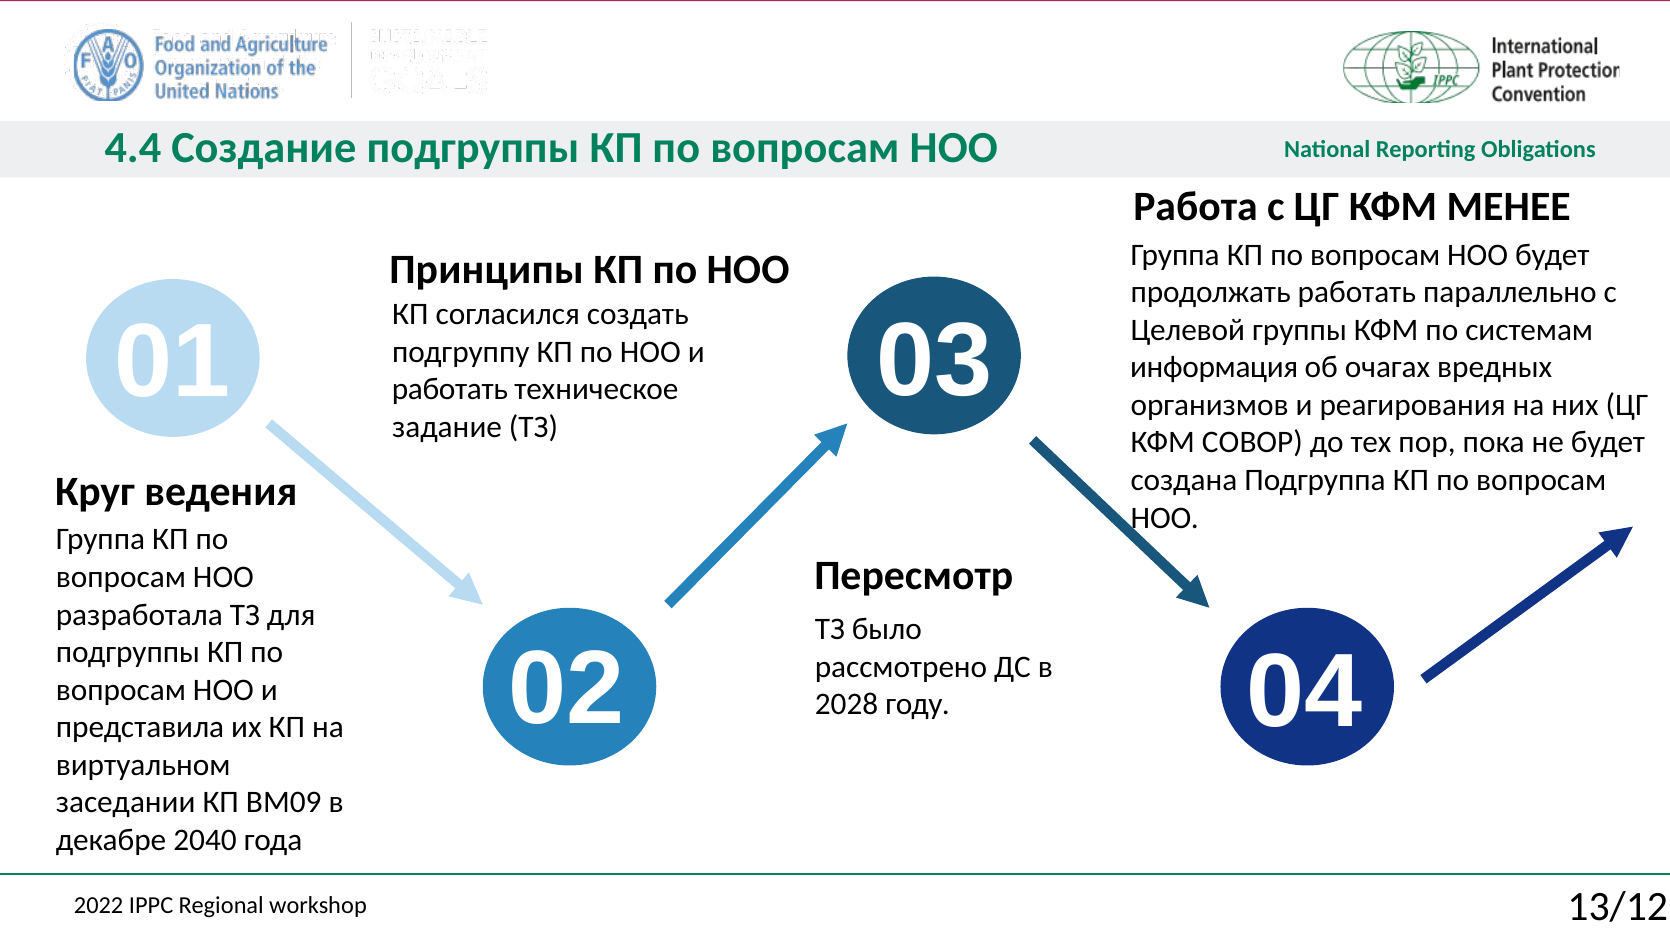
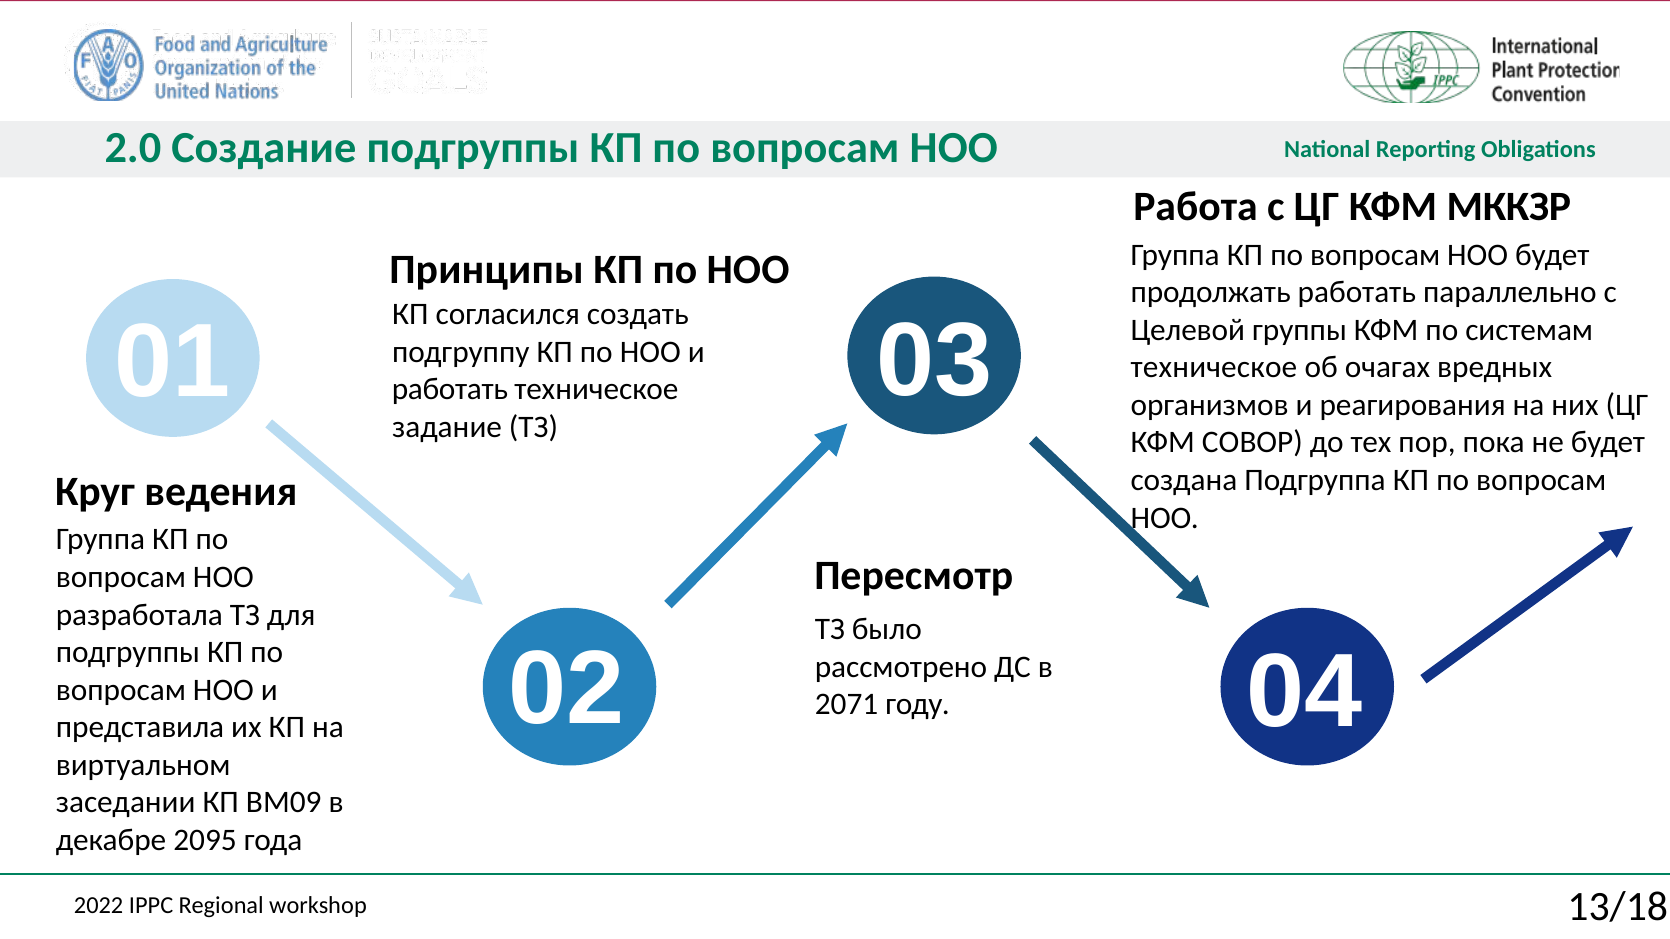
4.4: 4.4 -> 2.0 (133, 148)
МЕНЕЕ: МЕНЕЕ -> МККЗР (1509, 207)
информация: информация -> техническое (1214, 368)
2028: 2028 -> 2071 (847, 705)
2040: 2040 -> 2095 (205, 840)
13/12: 13/12 -> 13/18 (1618, 907)
